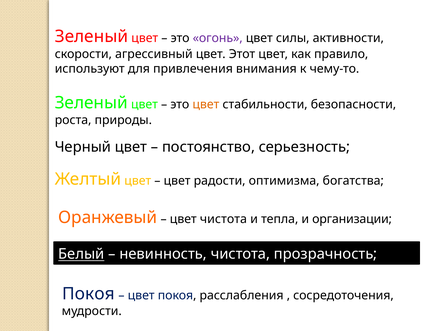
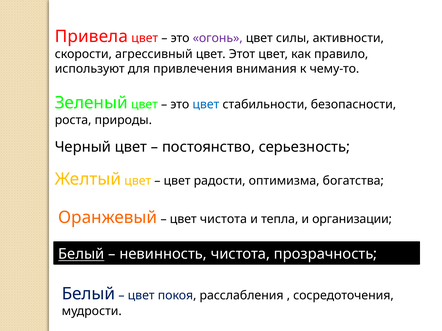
Зеленый: Зеленый -> Привела (91, 37)
цвет colour: orange -> blue (206, 104)
Покоя: Покоя -> Белый (89, 294)
